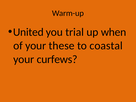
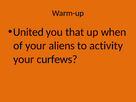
trial: trial -> that (75, 32)
these: these -> aliens (62, 46)
coastal: coastal -> activity (106, 46)
